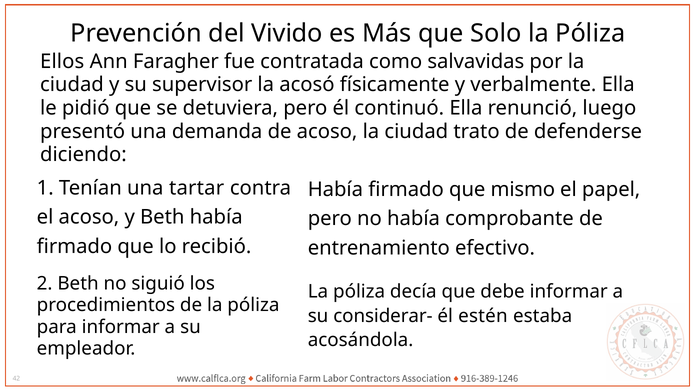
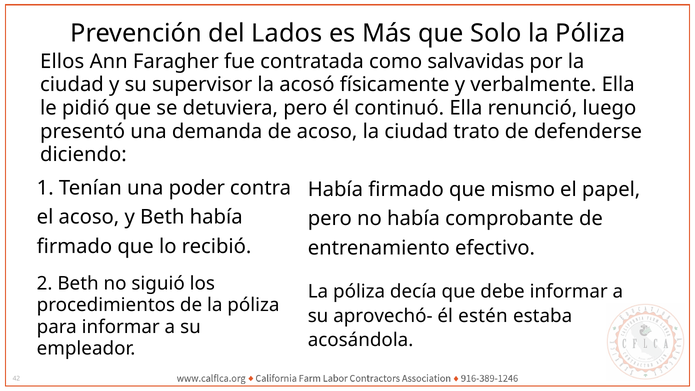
Vivido: Vivido -> Lados (287, 33)
tartar: tartar -> poder (197, 188)
considerar-: considerar- -> aprovechó- (383, 316)
